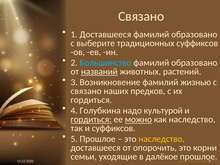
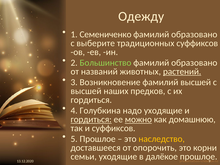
Связано: Связано -> Одежду (141, 16)
1 Доставшееся: Доставшееся -> Семениченко (106, 34)
Большинство colour: light blue -> light green (105, 63)
названий underline: present -> none (99, 72)
растений underline: none -> present (182, 72)
фамилий жизнью: жизнью -> высшей (196, 82)
связано: связано -> высшей (86, 91)
надо культурой: культурой -> уходящие (163, 111)
как наследство: наследство -> домашнюю (192, 119)
